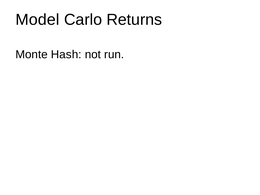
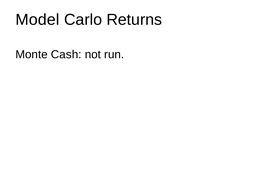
Hash: Hash -> Cash (66, 55)
